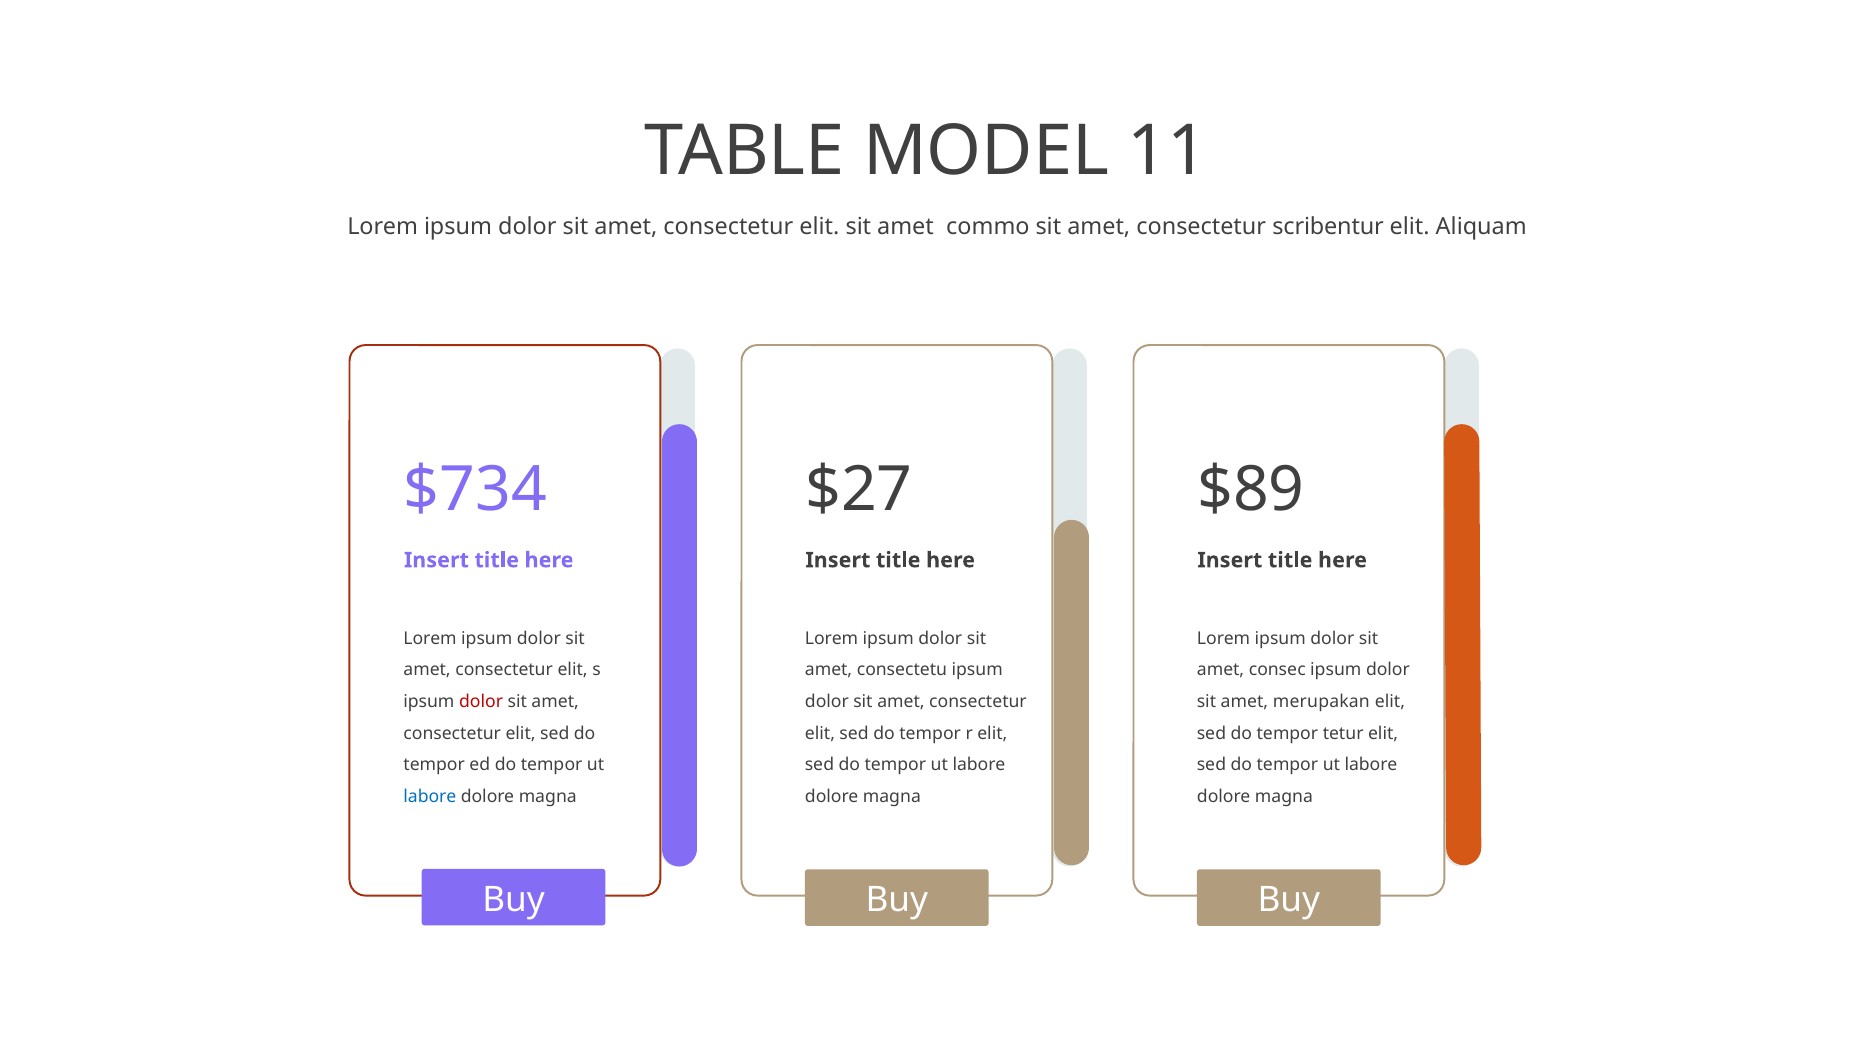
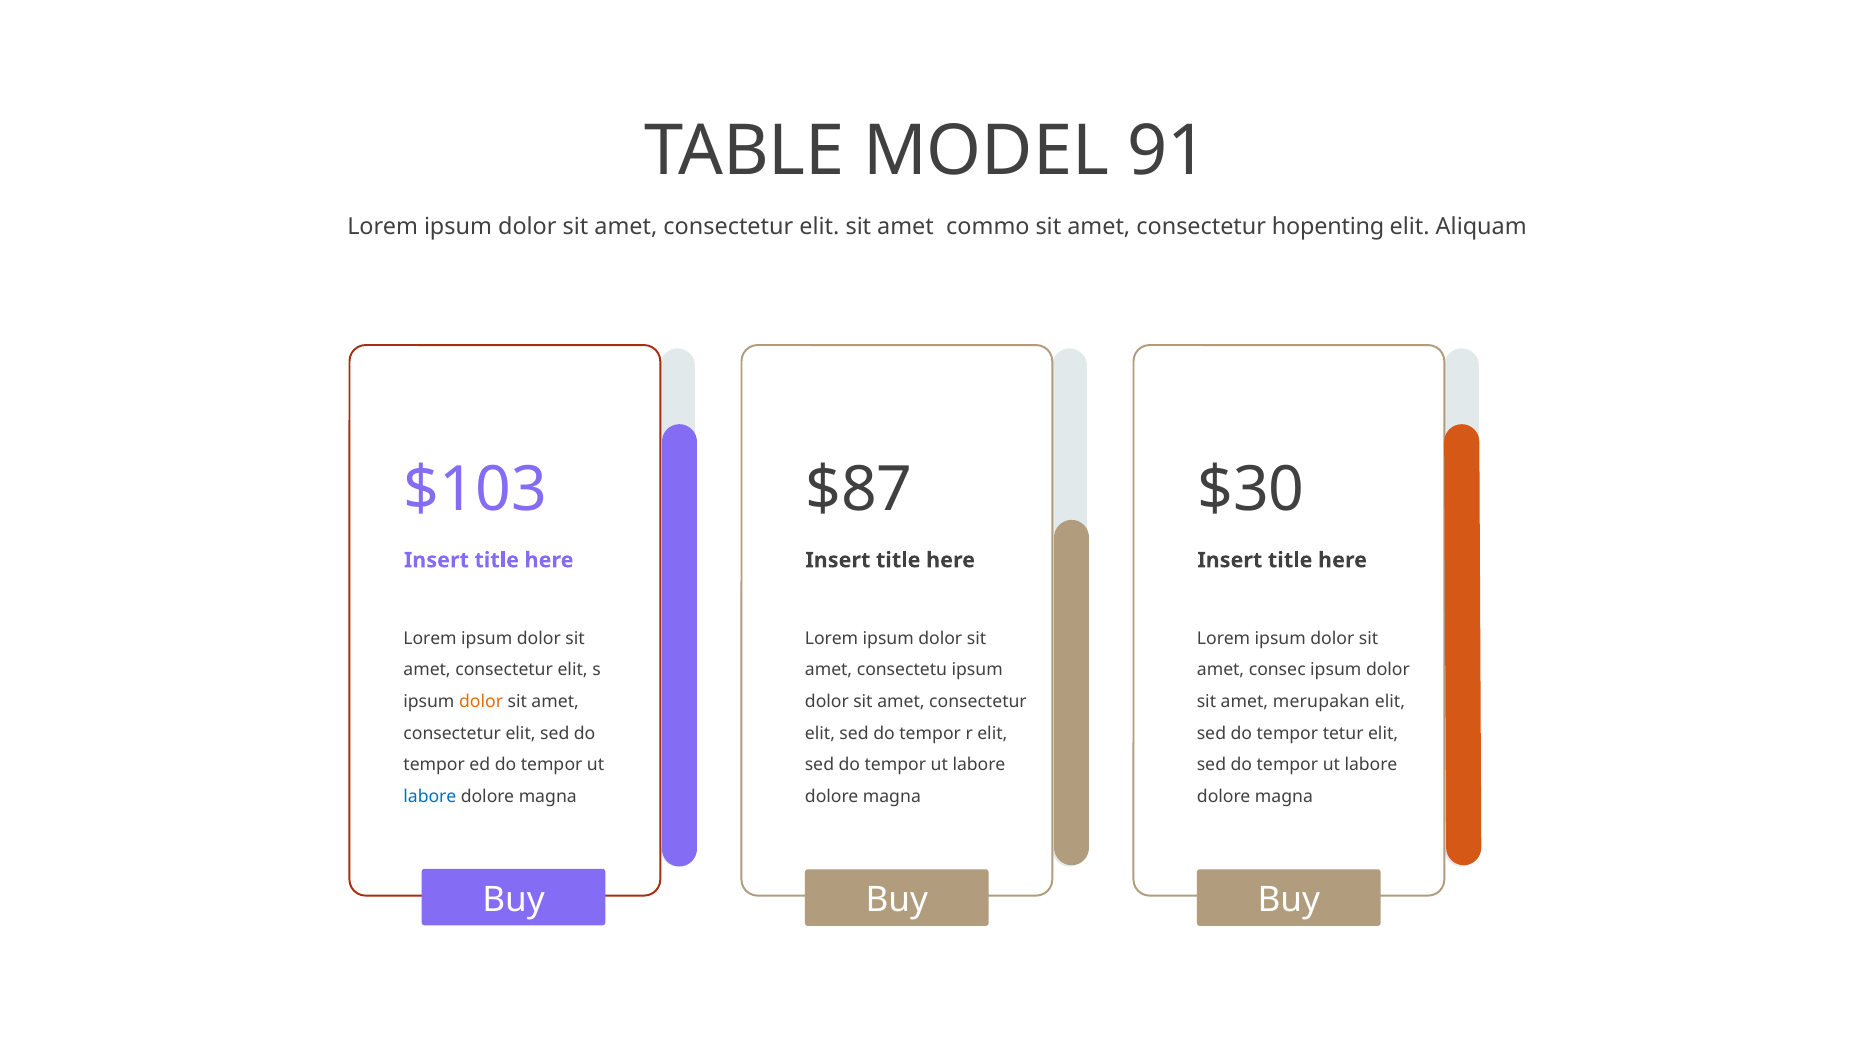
11: 11 -> 91 (1168, 152)
scribentur: scribentur -> hopenting (1328, 227)
$734: $734 -> $103 (475, 490)
$27: $27 -> $87 (859, 490)
$89: $89 -> $30 (1251, 490)
dolor colour: red -> orange (481, 702)
